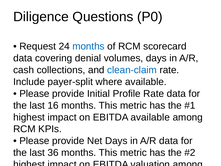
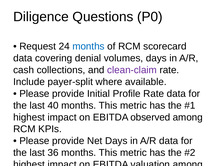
clean-claim colour: blue -> purple (132, 70)
16: 16 -> 40 (53, 105)
EBITDA available: available -> observed (150, 117)
